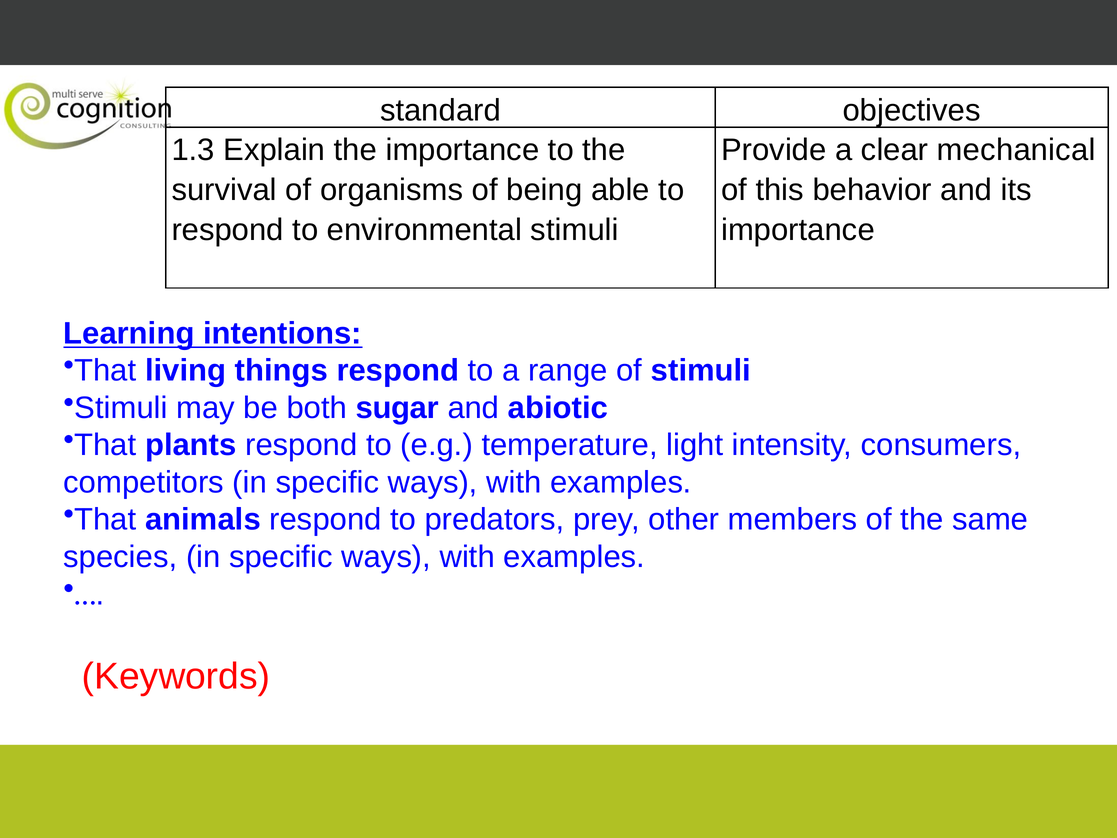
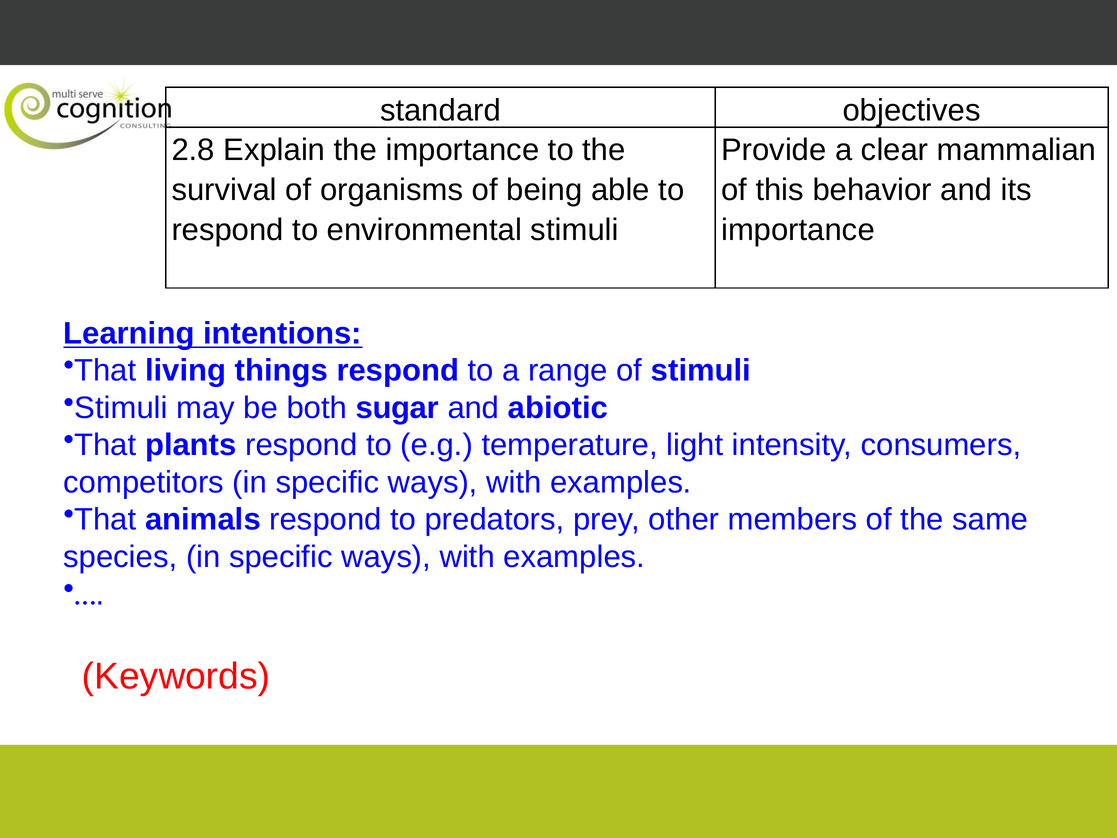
1.3: 1.3 -> 2.8 (193, 150)
mechanical: mechanical -> mammalian (1016, 150)
